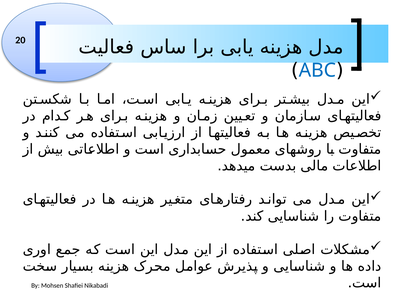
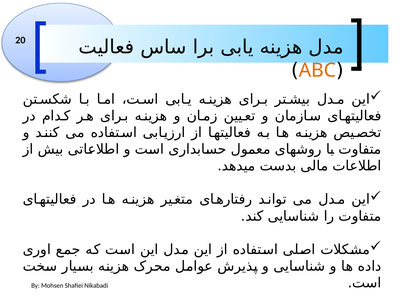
ABC colour: blue -> orange (318, 70)
